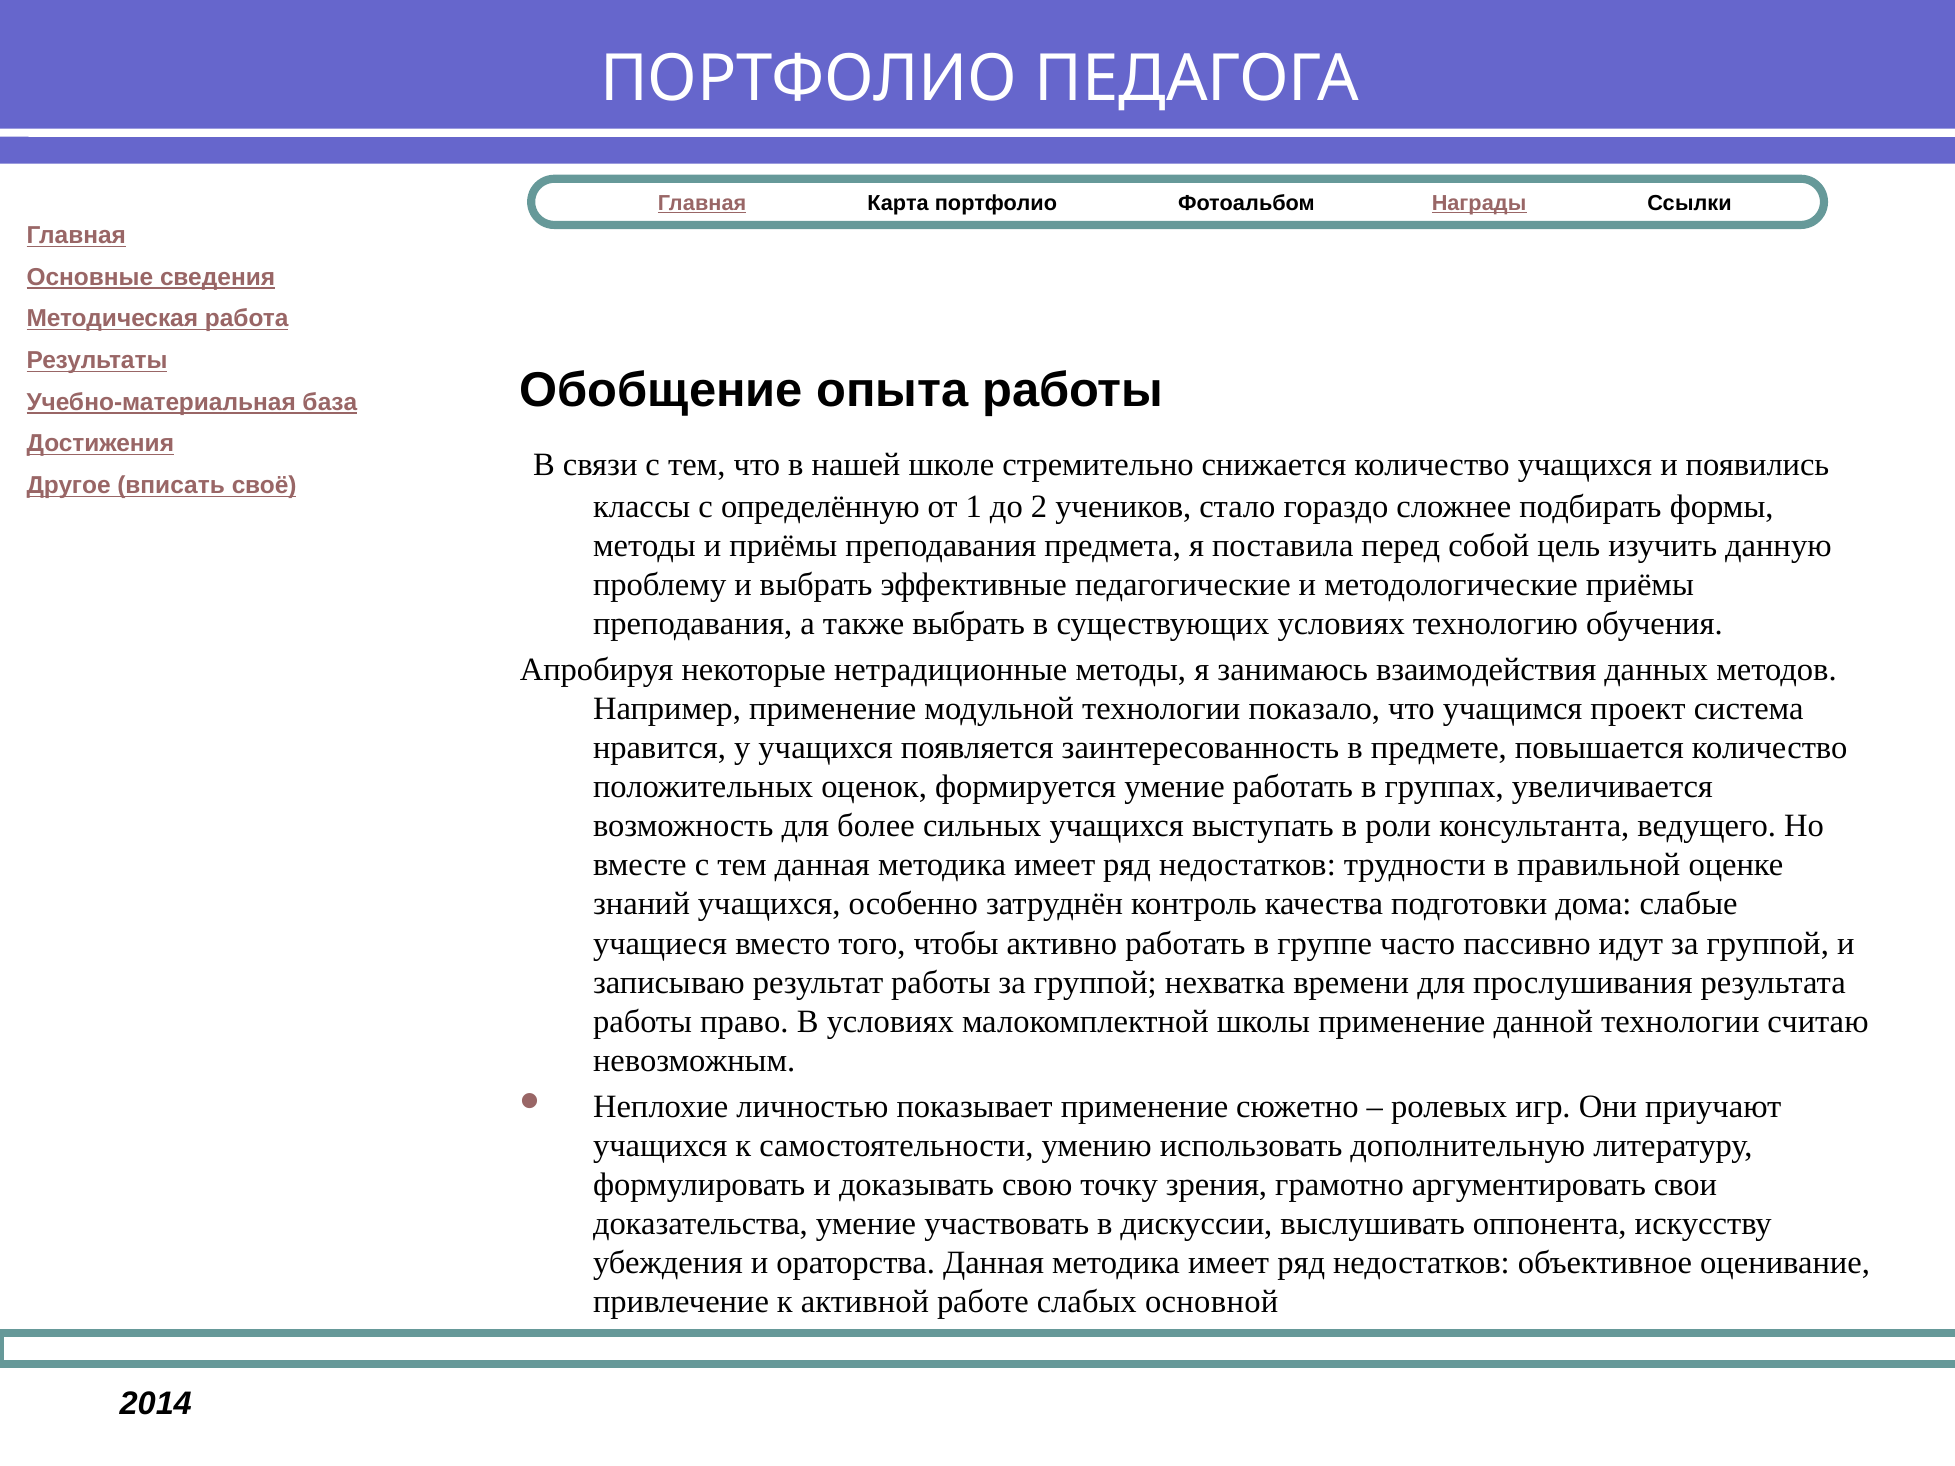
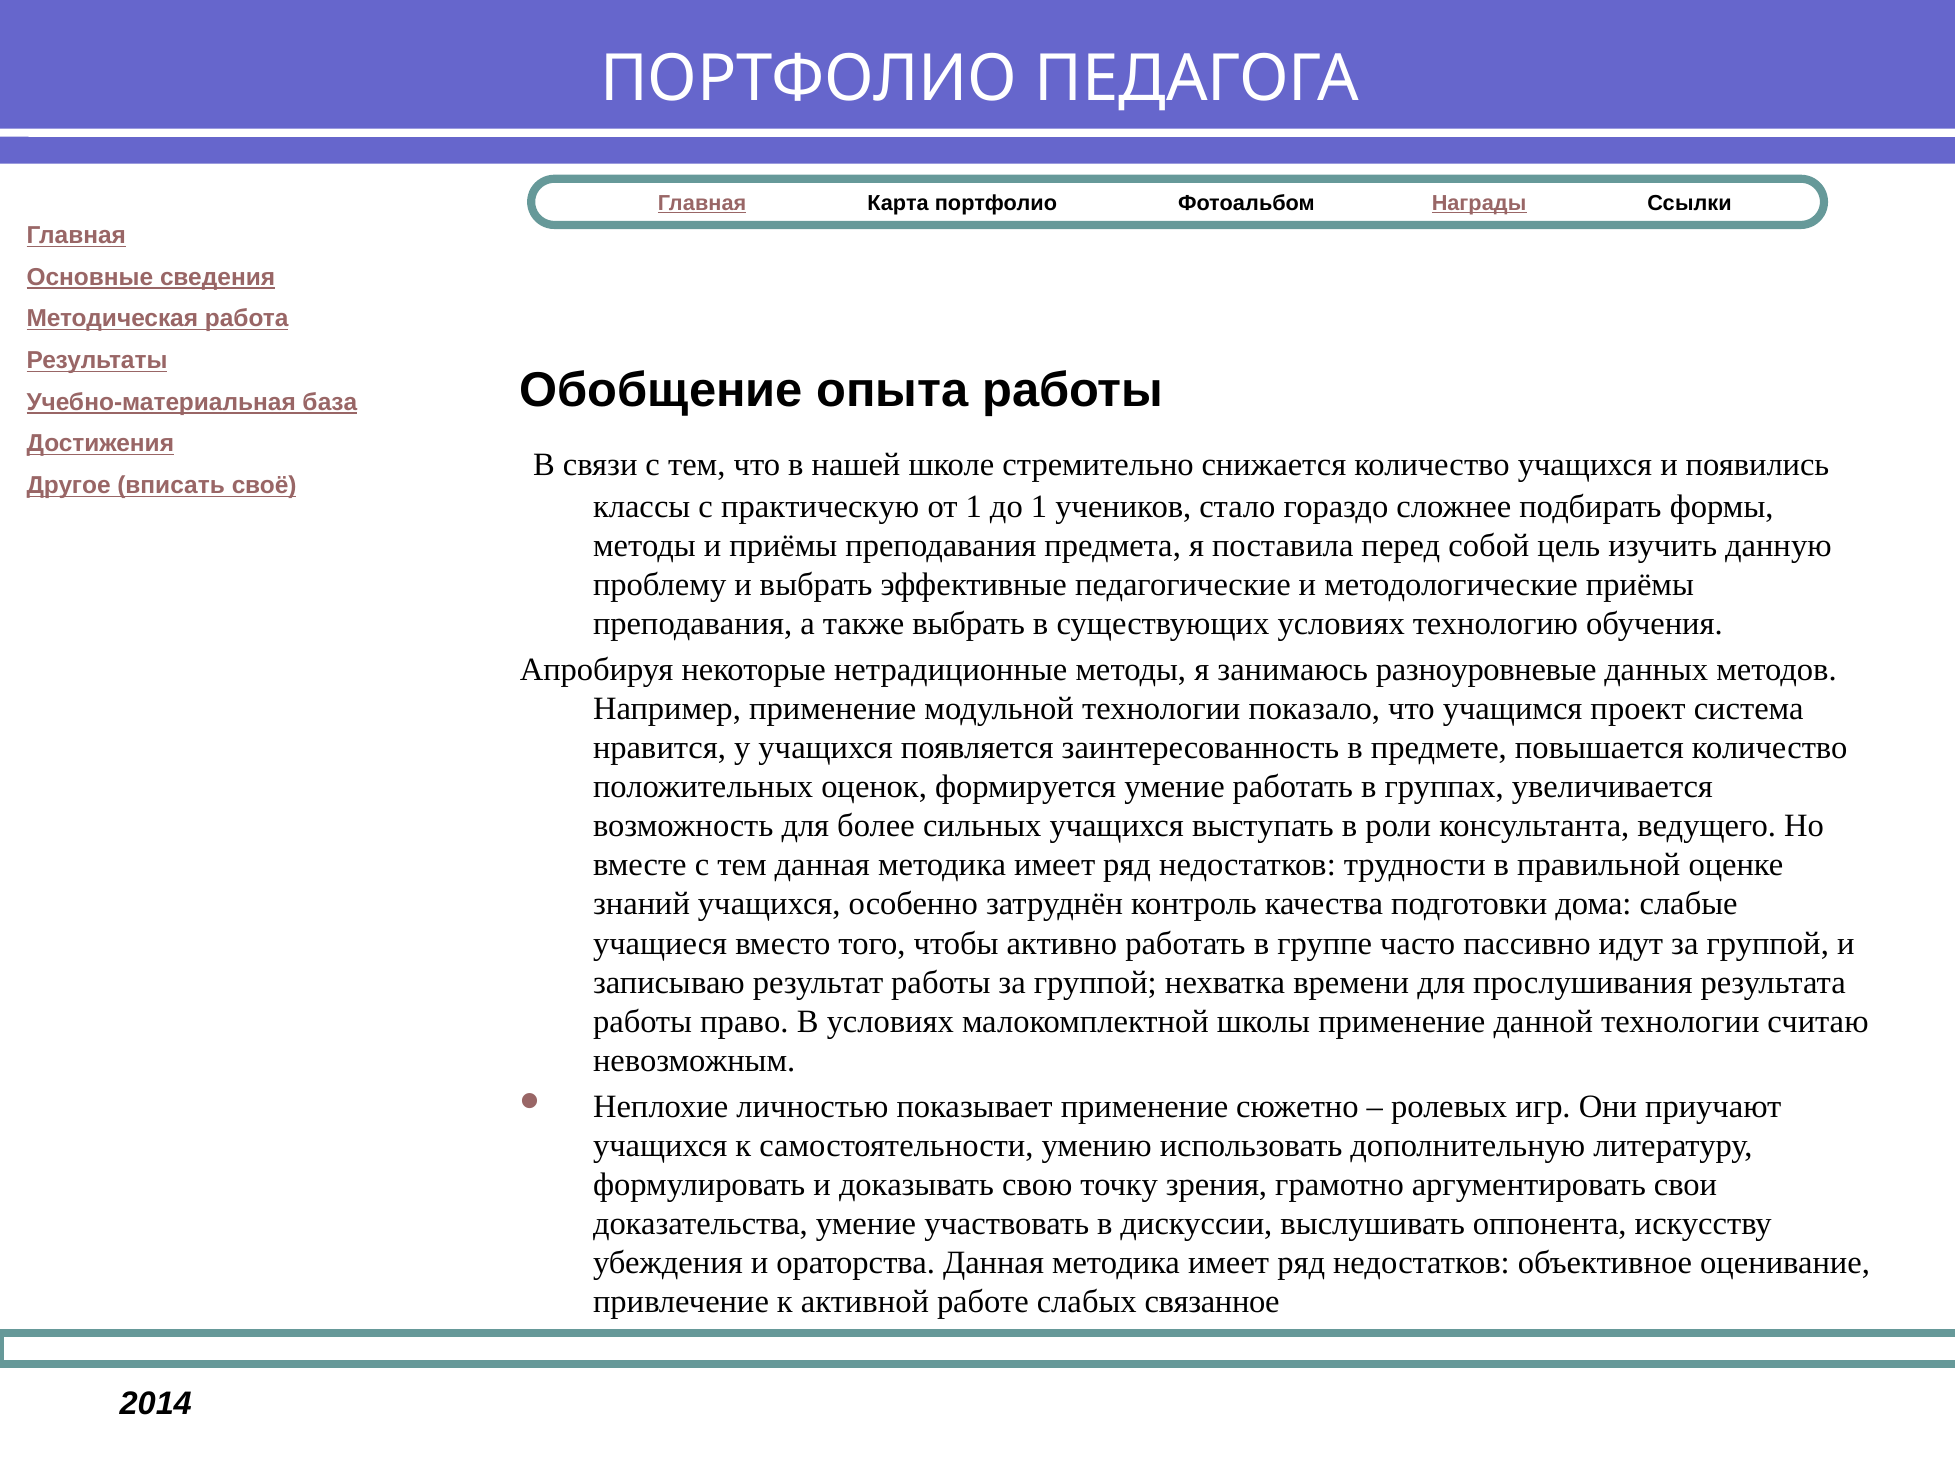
определённую: определённую -> практическую (820, 507)
до 2: 2 -> 1 (1039, 507)
взаимодействия: взаимодействия -> разноуровневые (1486, 670)
основной: основной -> связанное (1212, 1302)
